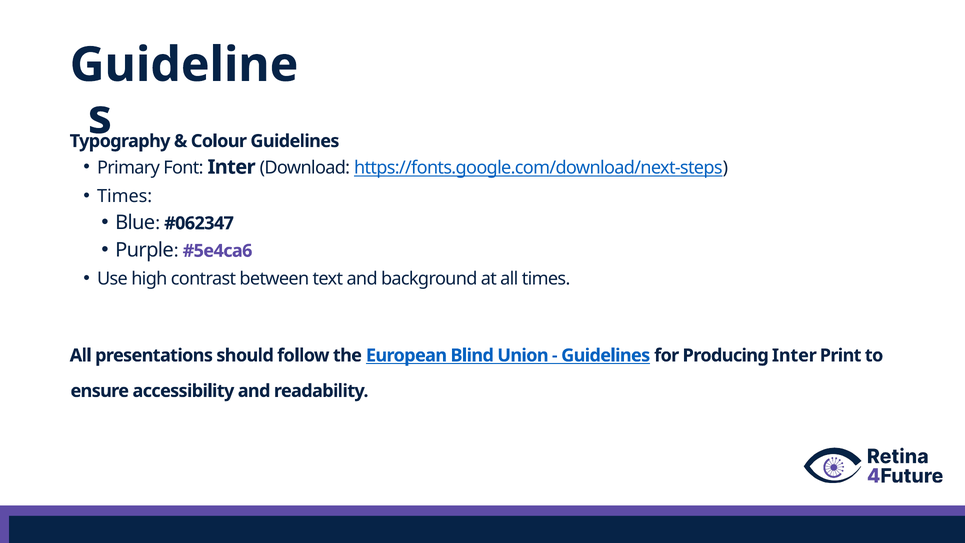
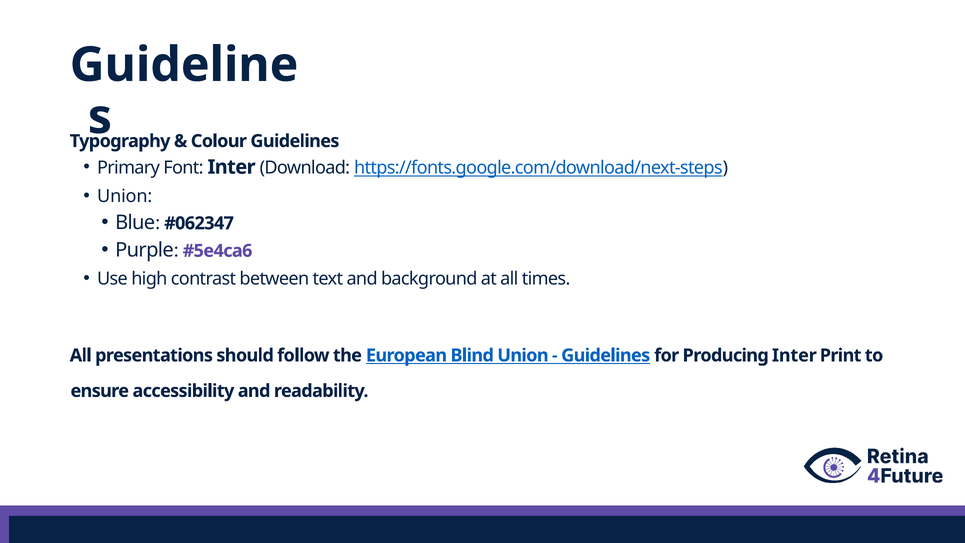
Times: Times -> Union (125, 196)
